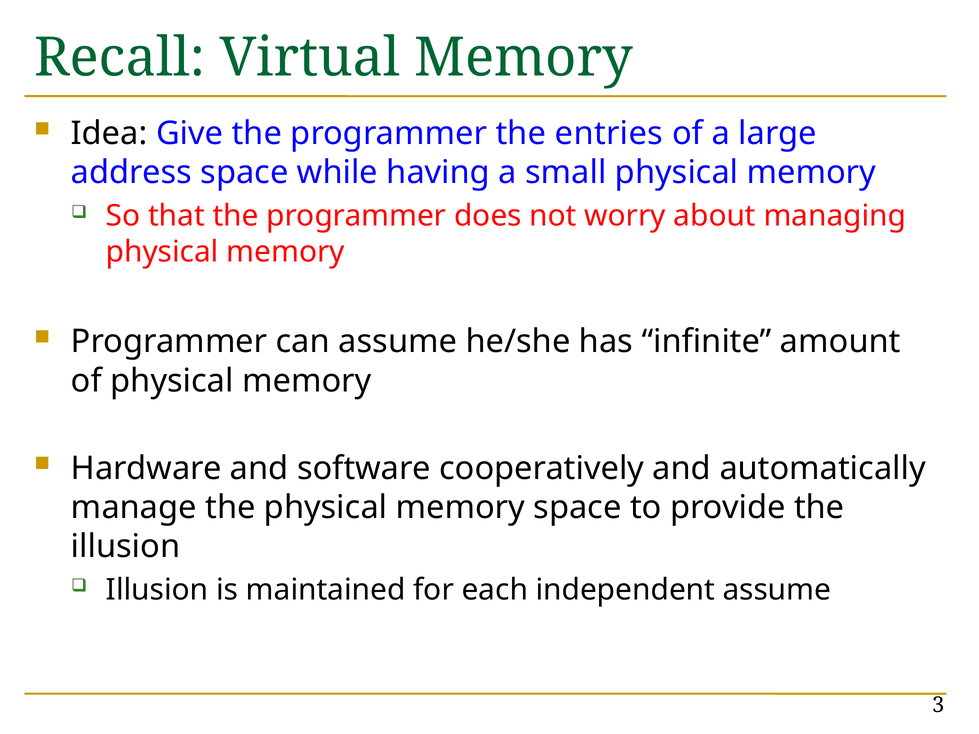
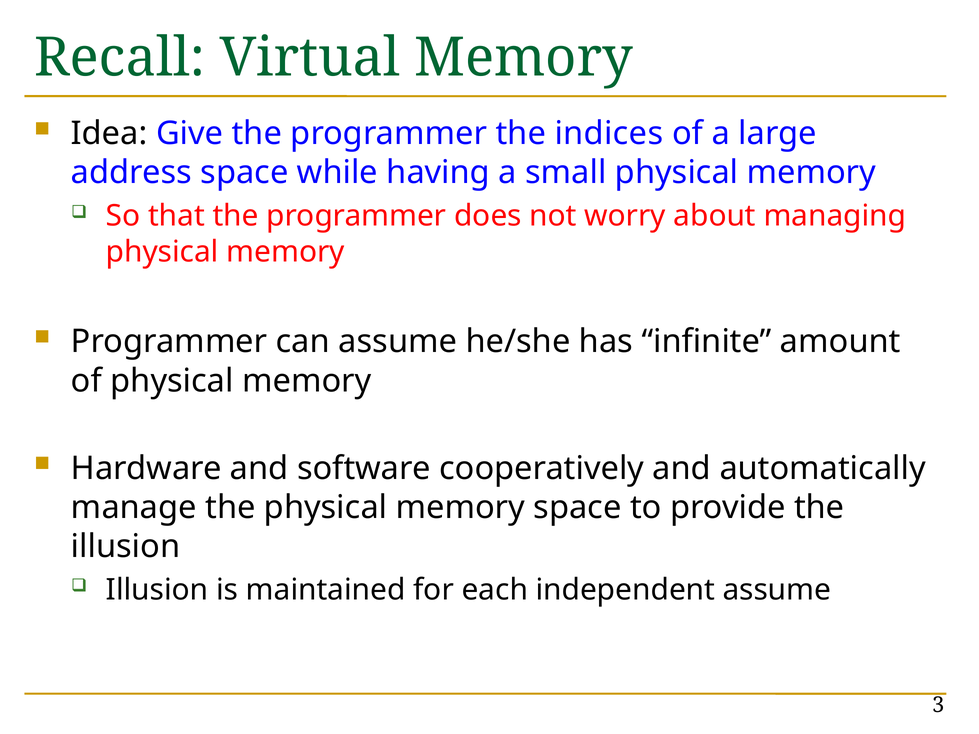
entries: entries -> indices (609, 133)
